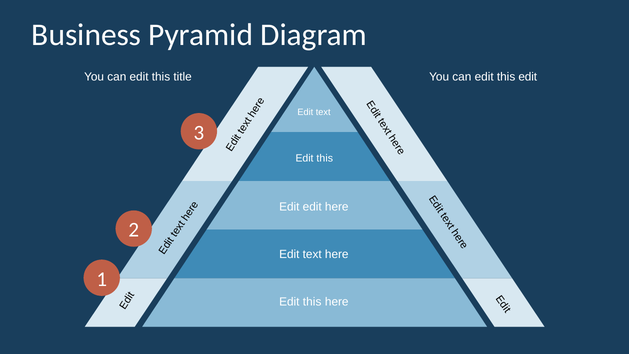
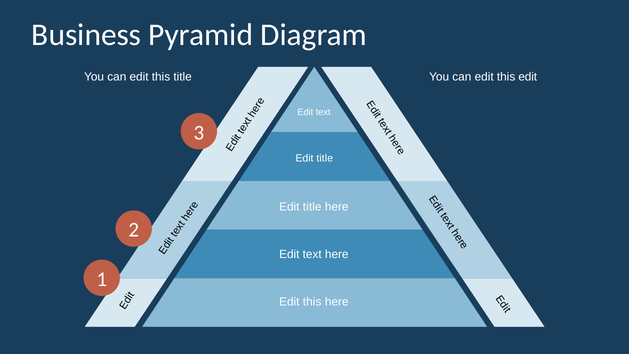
this: this -> title (325, 158)
edit: edit -> title (312, 207)
